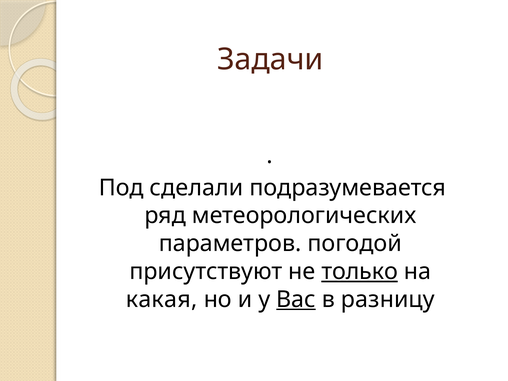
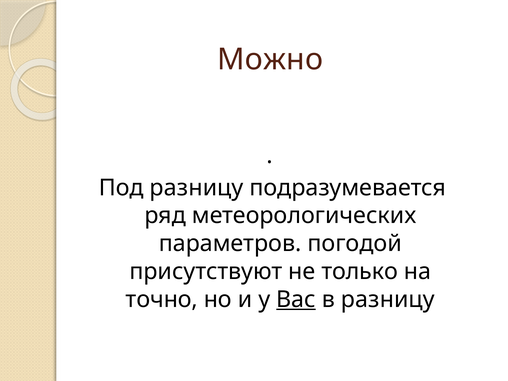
Задачи: Задачи -> Можно (270, 60)
Под сделали: сделали -> разницу (197, 188)
только underline: present -> none (360, 271)
какая: какая -> точно (162, 299)
